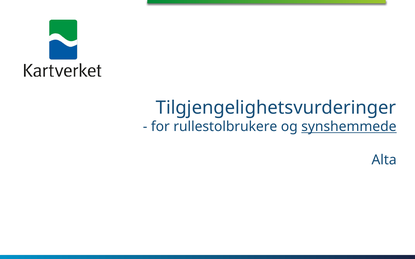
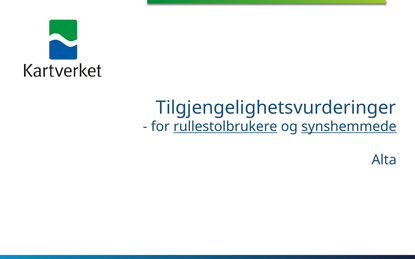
rullestolbrukere underline: none -> present (225, 127)
